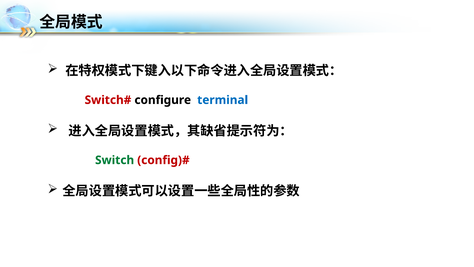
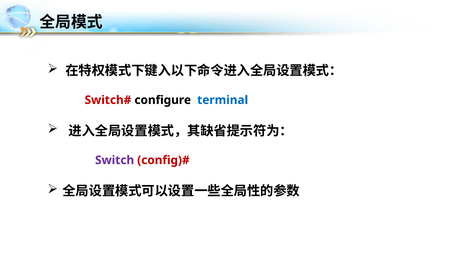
Switch colour: green -> purple (115, 160)
